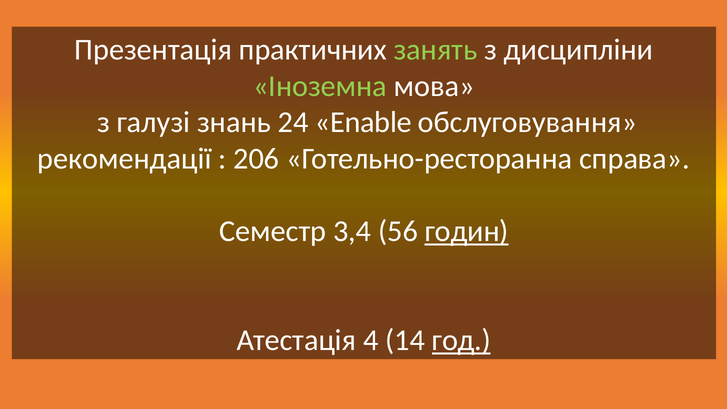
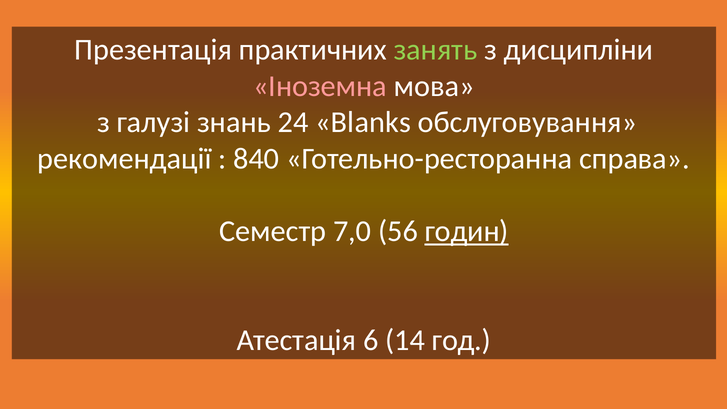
Іноземна colour: light green -> pink (320, 86)
Enable: Enable -> Blanks (363, 122)
206: 206 -> 840 (256, 159)
3,4: 3,4 -> 7,0 (352, 231)
4: 4 -> 6 (371, 340)
год underline: present -> none (461, 340)
